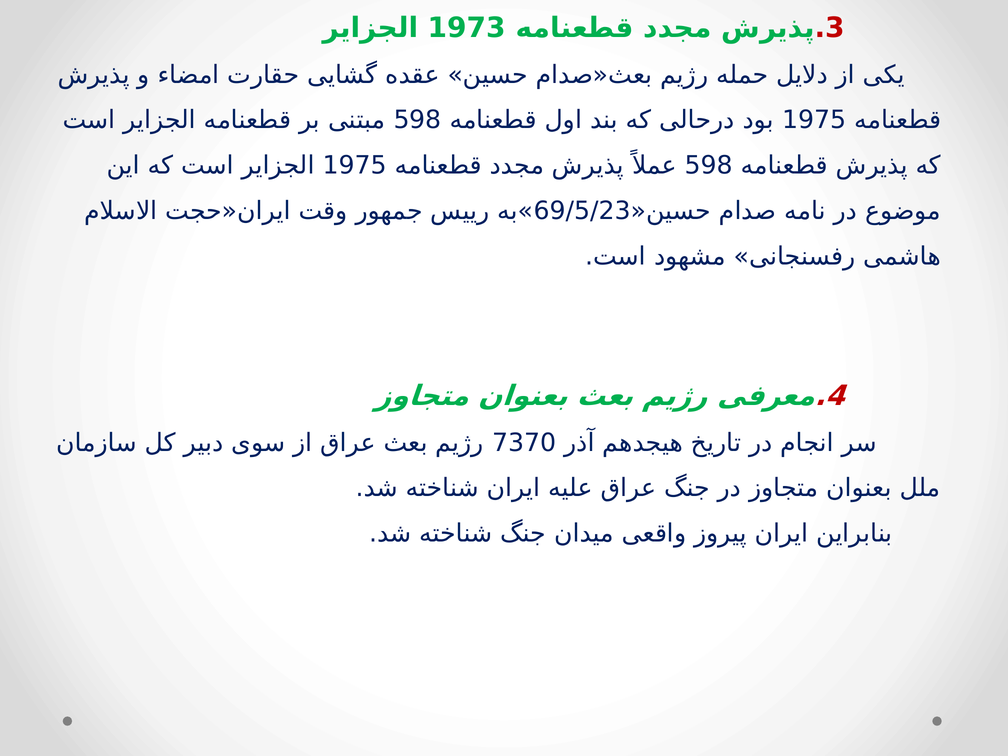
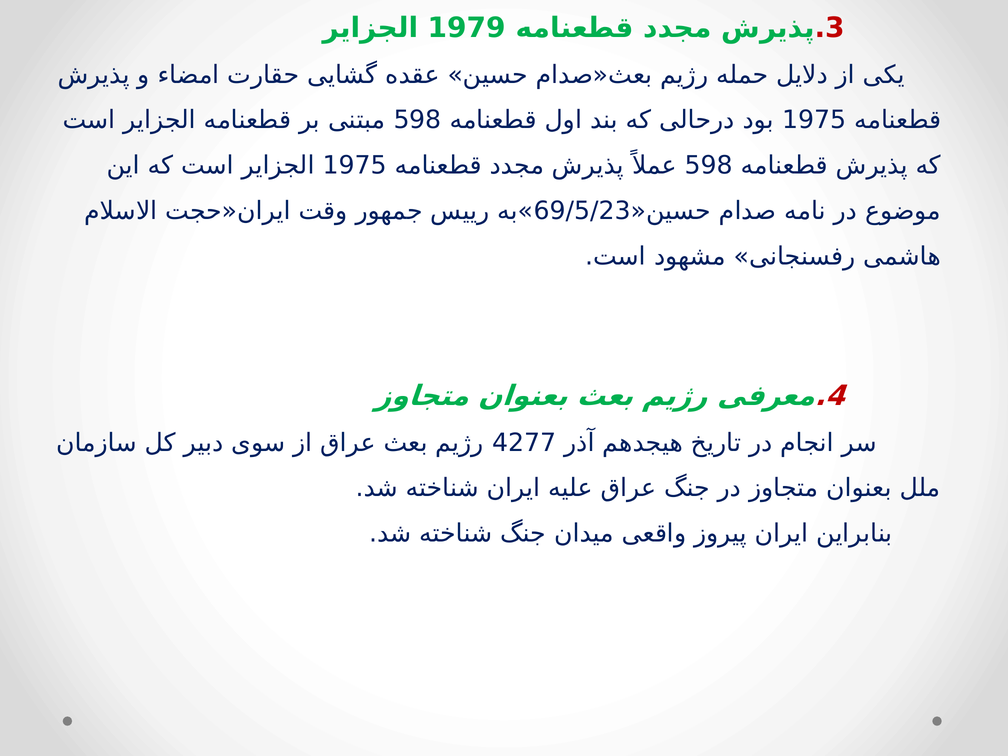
1973: 1973 -> 1979 (467, 28)
7370: 7370 -> 4277 (524, 443)
